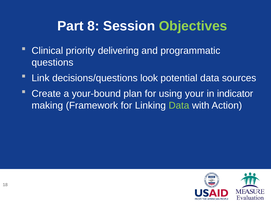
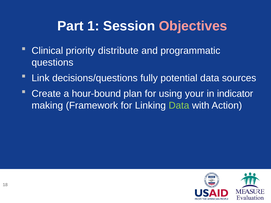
8: 8 -> 1 (93, 26)
Objectives colour: light green -> pink (193, 26)
delivering: delivering -> distribute (118, 51)
look: look -> fully (149, 78)
your-bound: your-bound -> hour-bound (96, 94)
